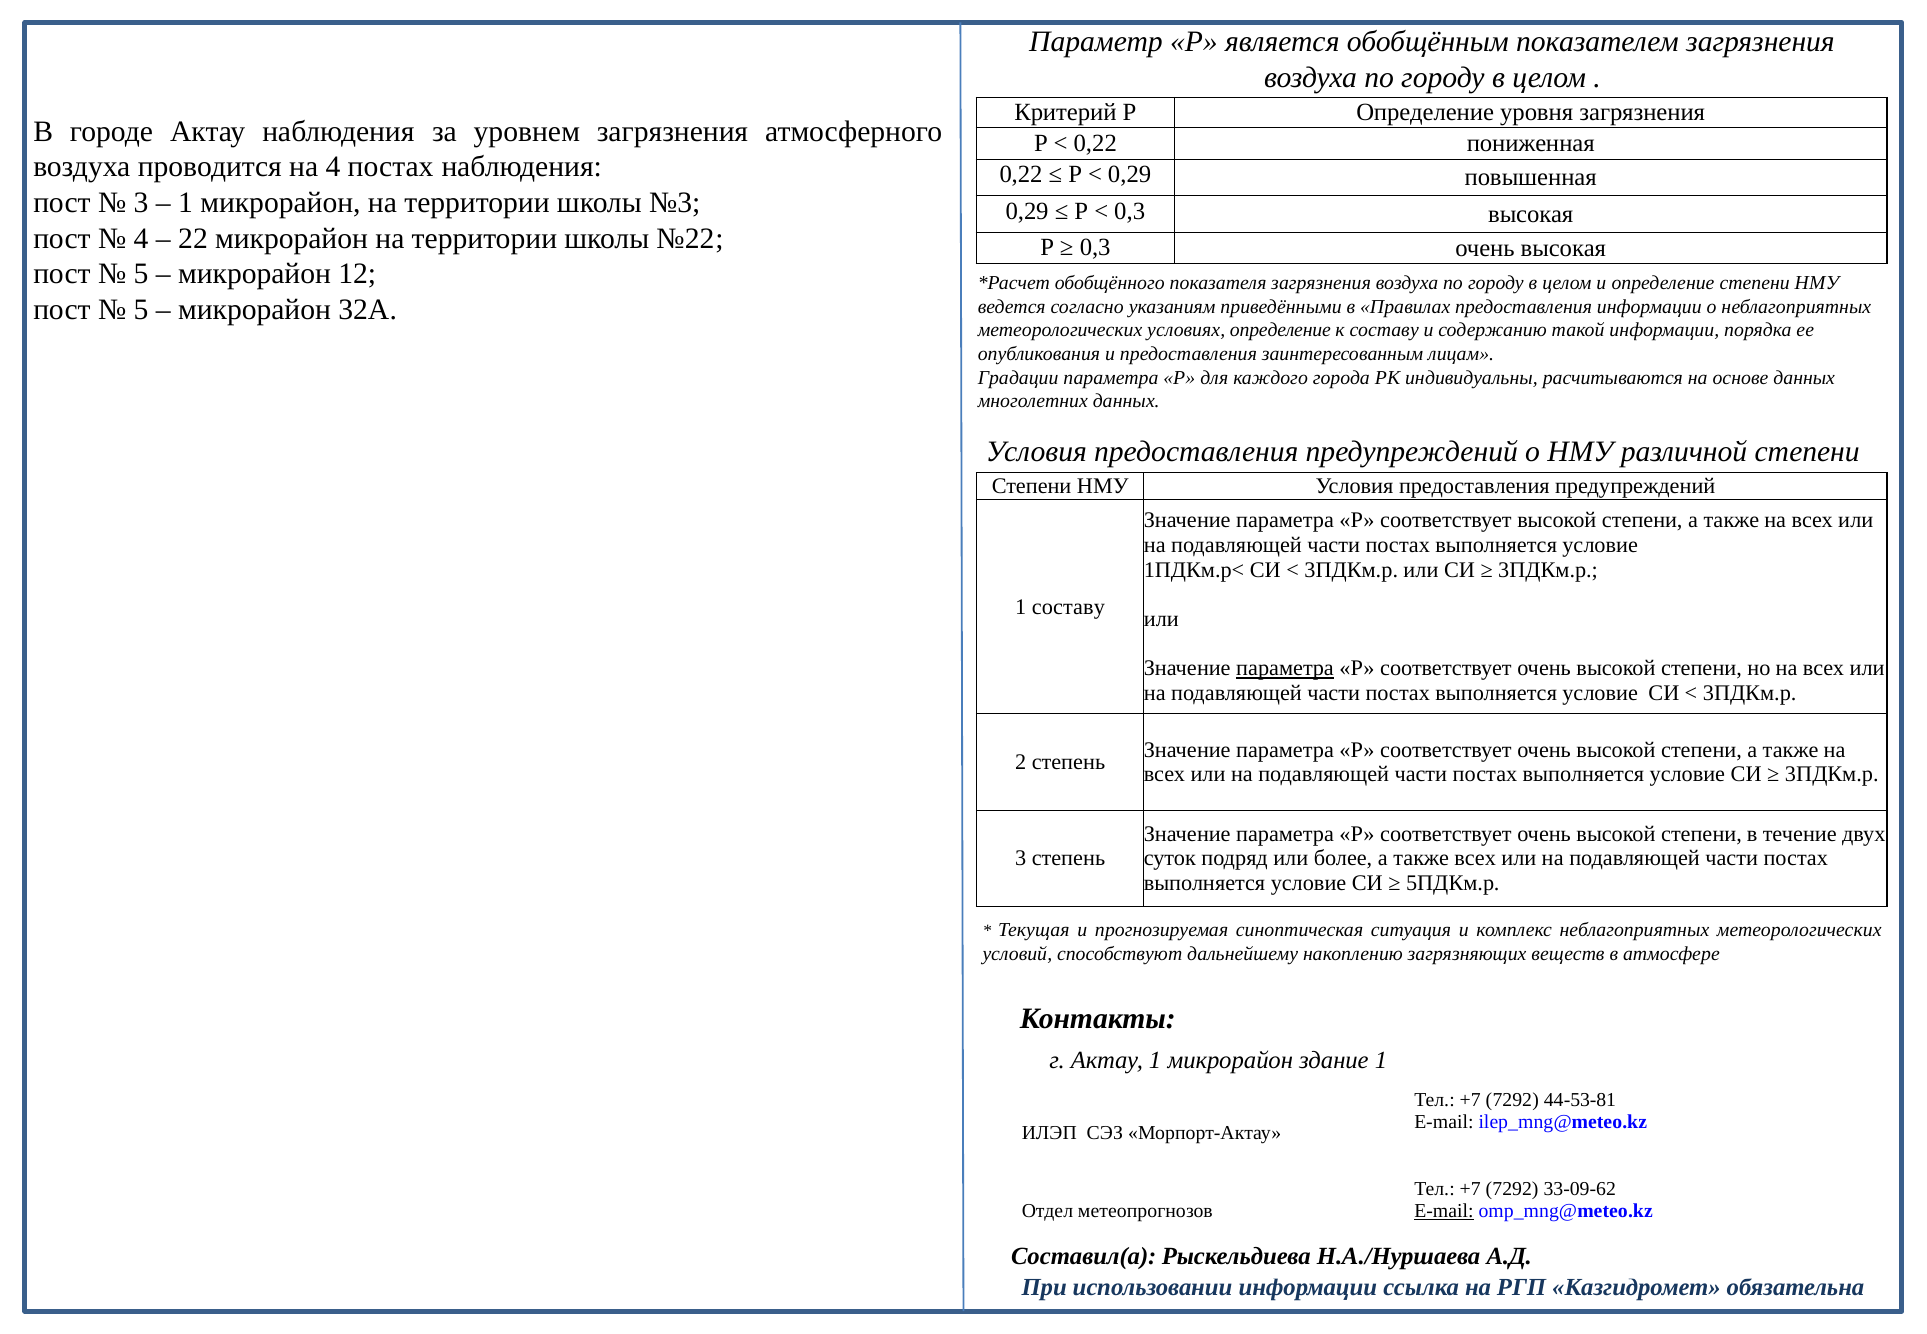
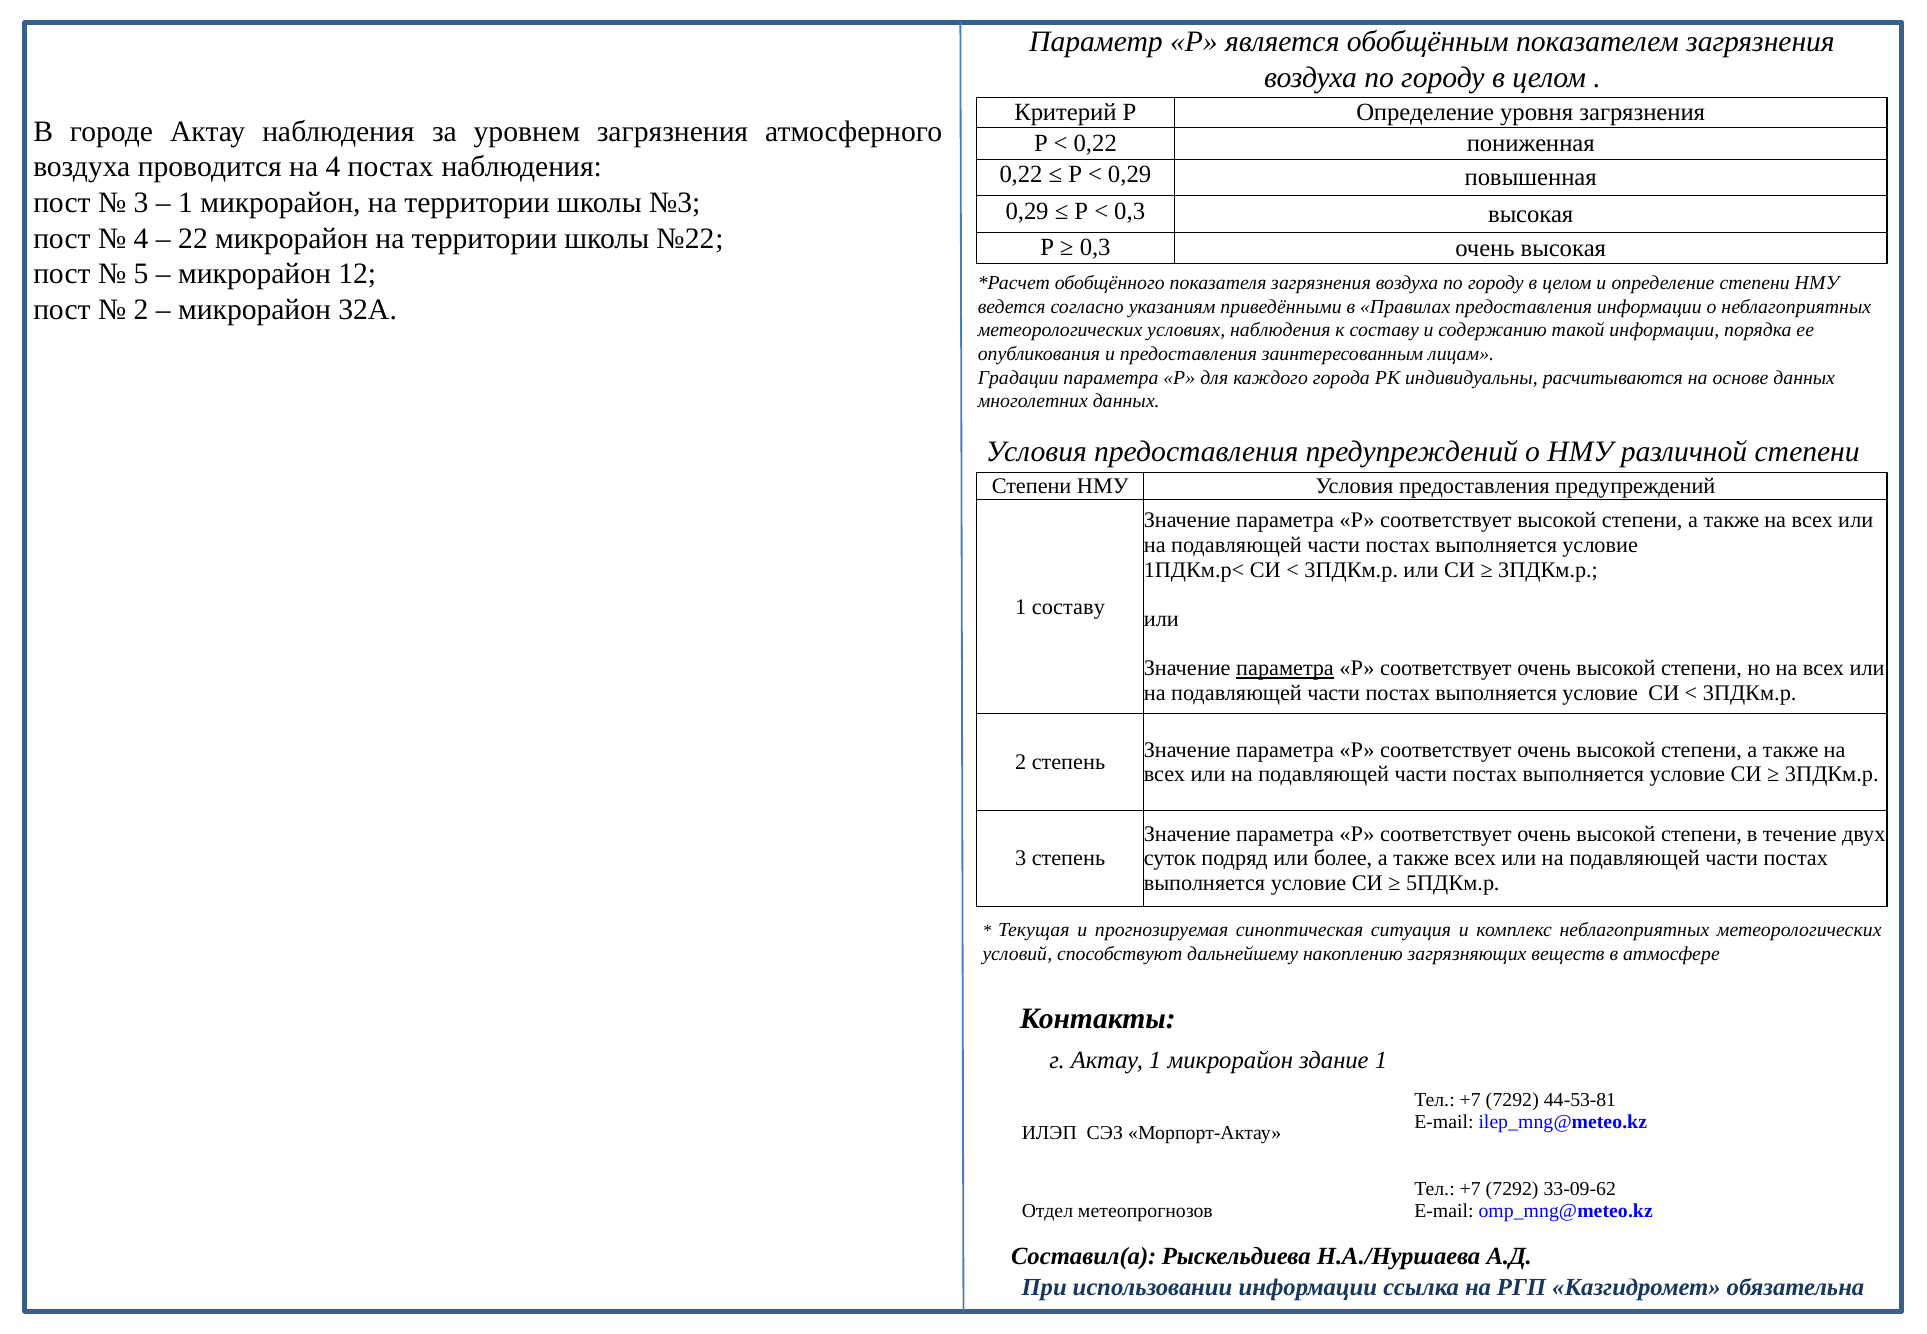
5: 5 -> 2 (141, 309)
условиях определение: определение -> наблюдения (1280, 330)
E-mail underline: present -> none (1444, 1211)
